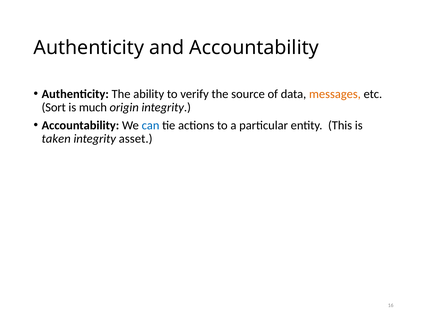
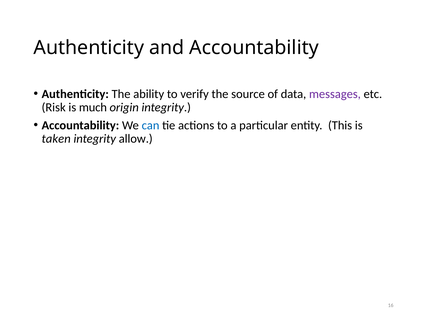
messages colour: orange -> purple (335, 94)
Sort: Sort -> Risk (54, 107)
asset: asset -> allow (136, 139)
